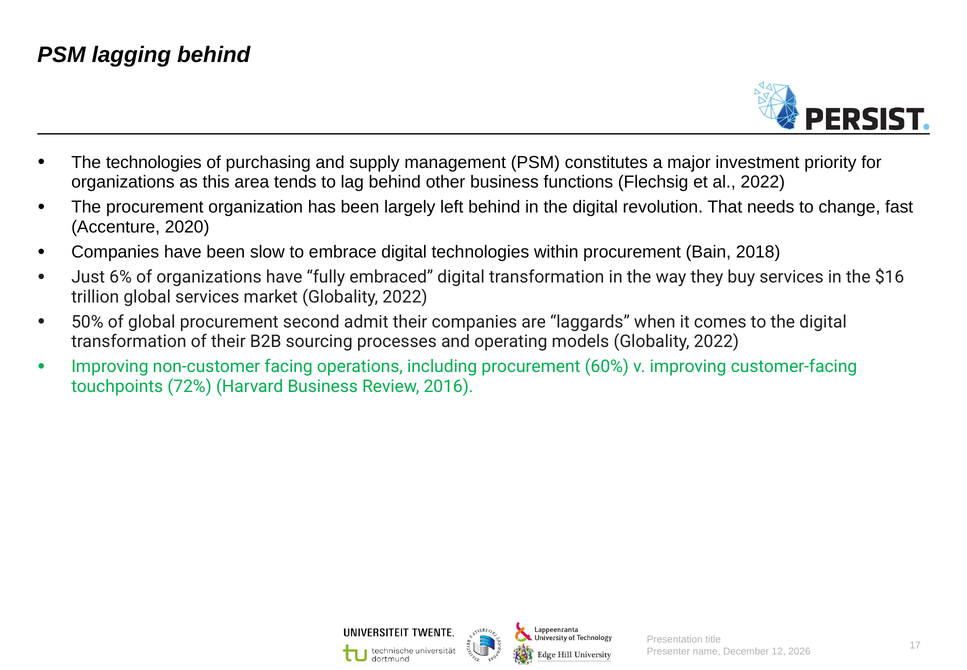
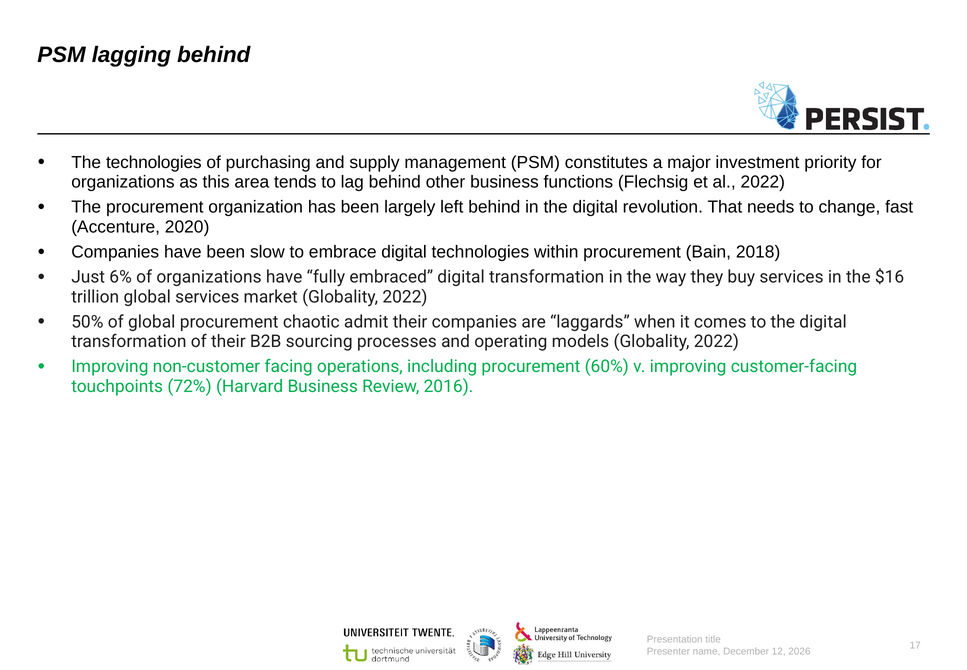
second: second -> chaotic (311, 322)
